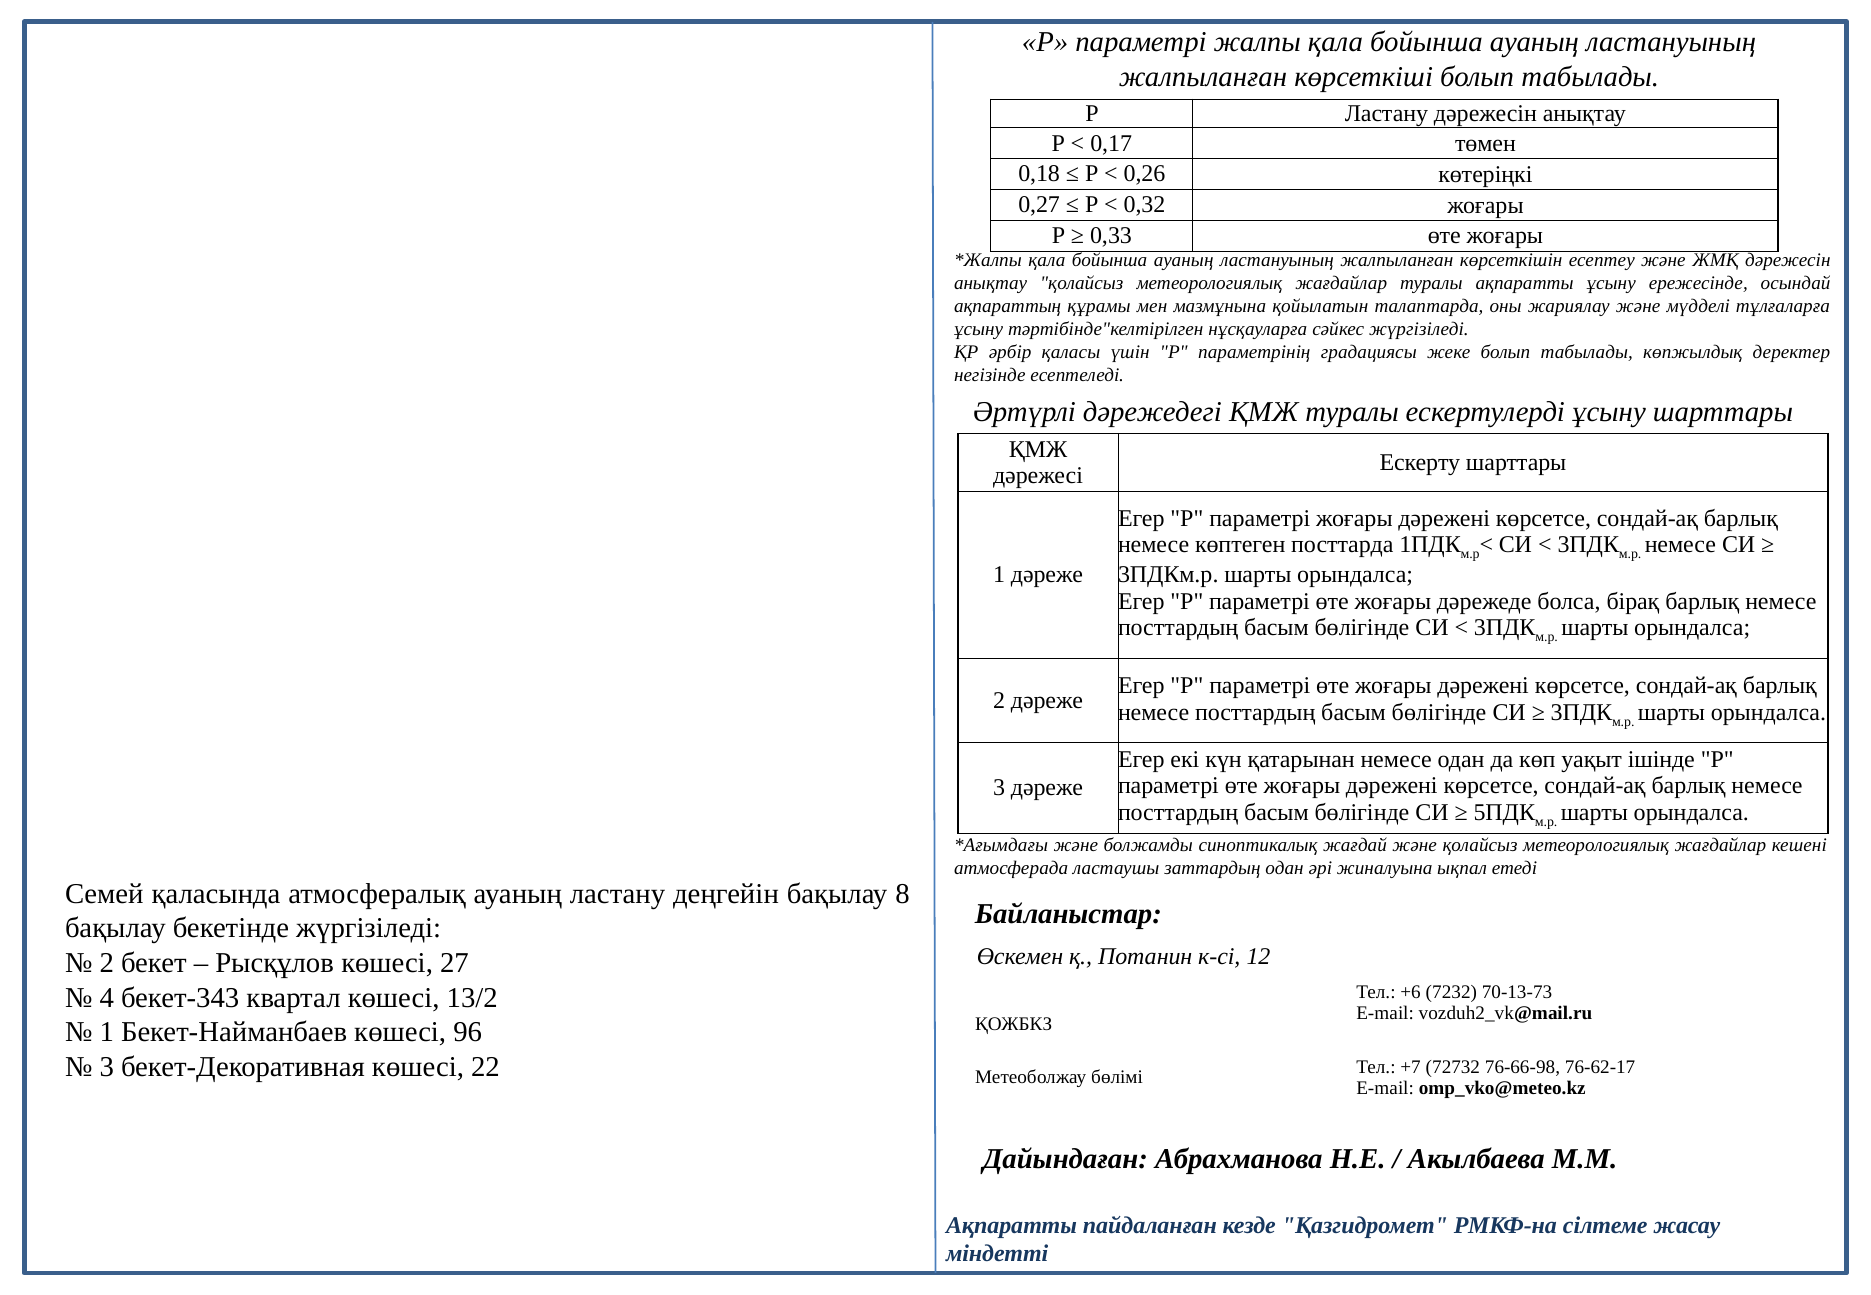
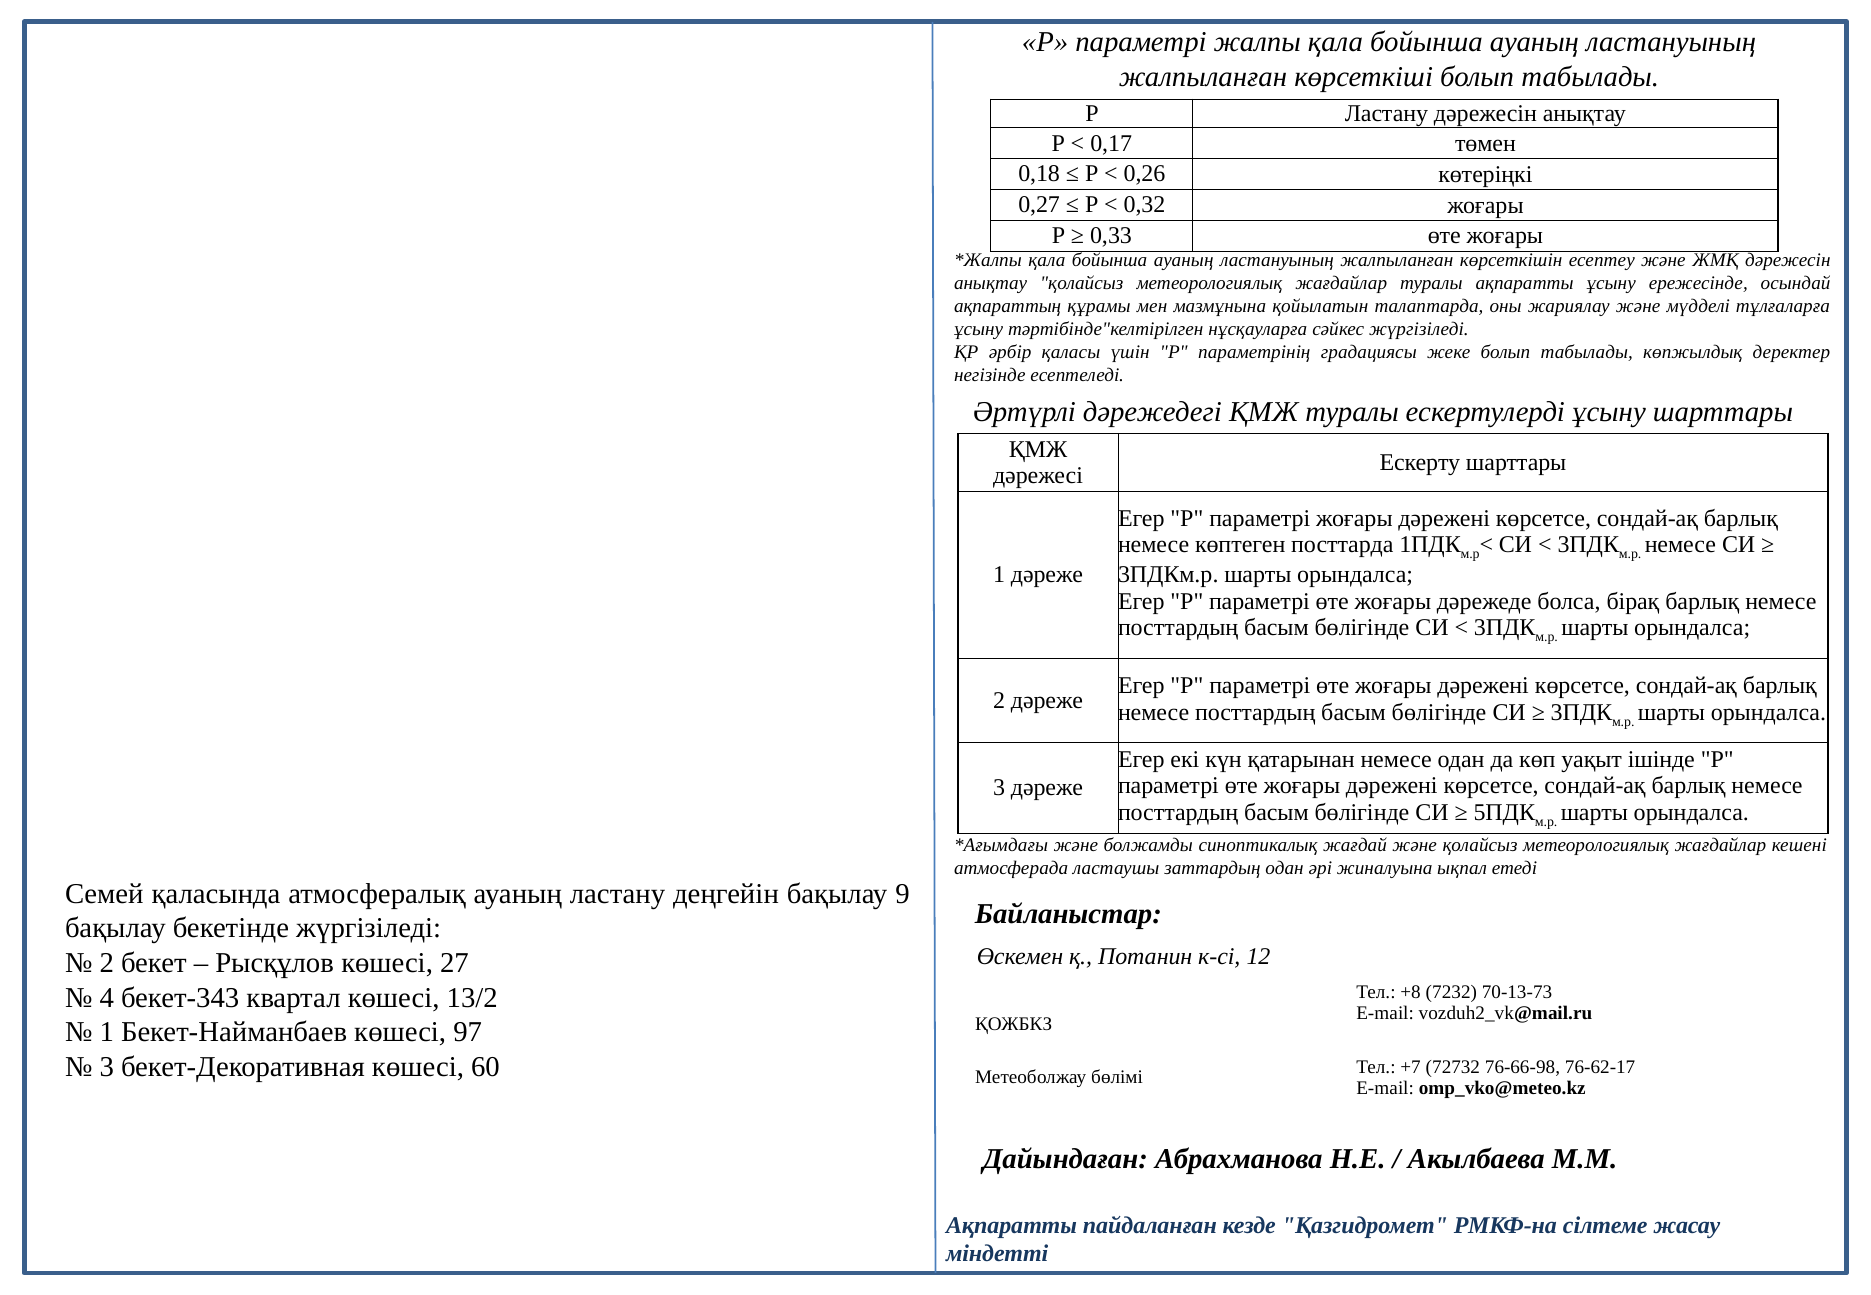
8: 8 -> 9 (903, 894)
+6: +6 -> +8 (1411, 992)
96: 96 -> 97 (468, 1032)
22: 22 -> 60 (486, 1067)
